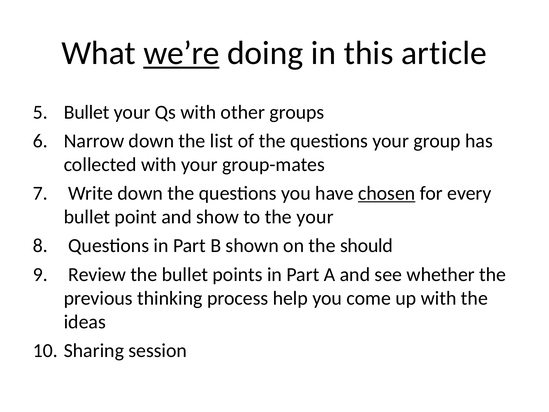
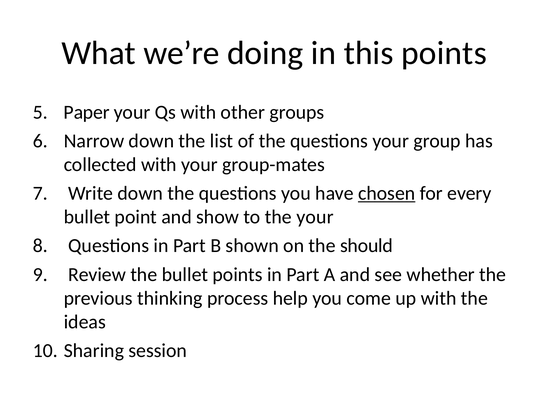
we’re underline: present -> none (182, 53)
this article: article -> points (444, 53)
Bullet: Bullet -> Paper (87, 112)
